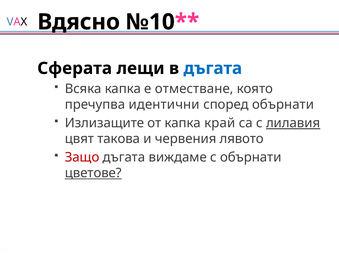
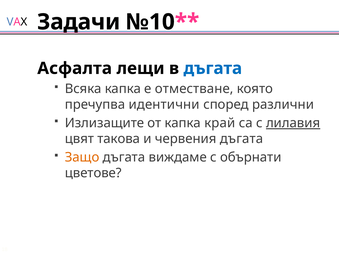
Вдясно: Вдясно -> Задачи (79, 22)
Сферата: Сферата -> Асфалта (75, 68)
според обърнати: обърнати -> различни (283, 105)
червения лявото: лявото -> дъгата (242, 139)
Защо colour: red -> orange (82, 157)
цветове underline: present -> none (93, 173)
